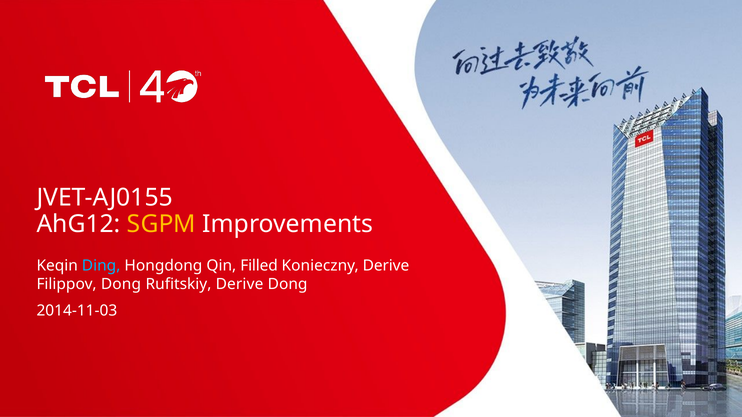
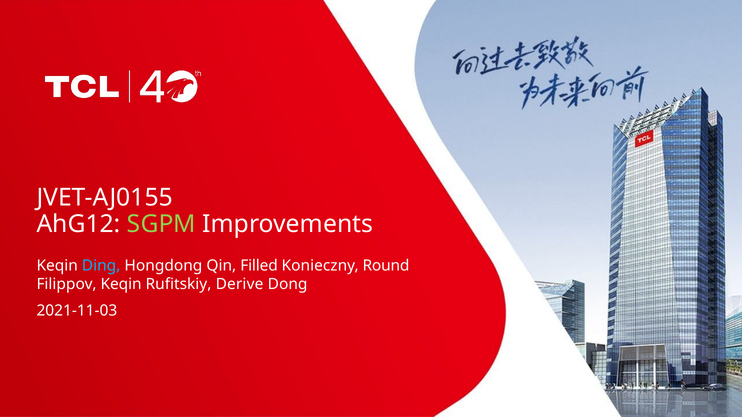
SGPM colour: yellow -> light green (161, 225)
Konieczny Derive: Derive -> Round (386, 266)
Filippov Dong: Dong -> Keqin (121, 285)
2014-11-03: 2014-11-03 -> 2021-11-03 (77, 311)
